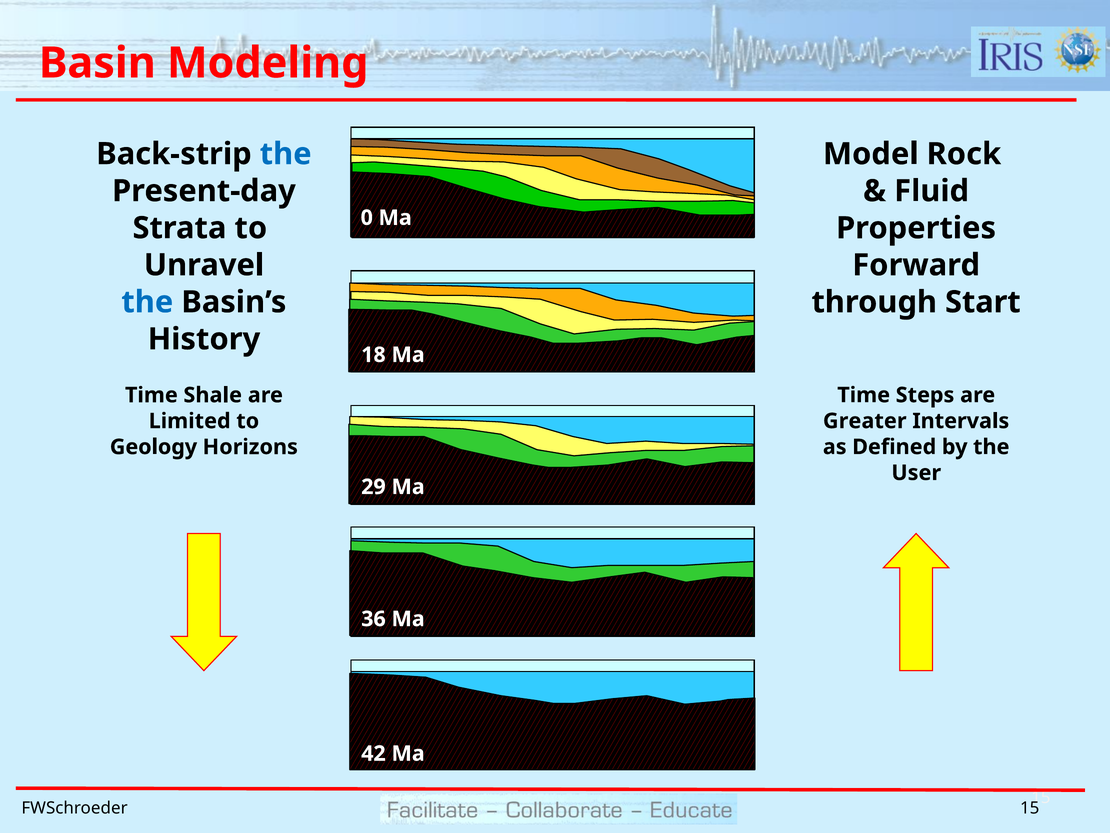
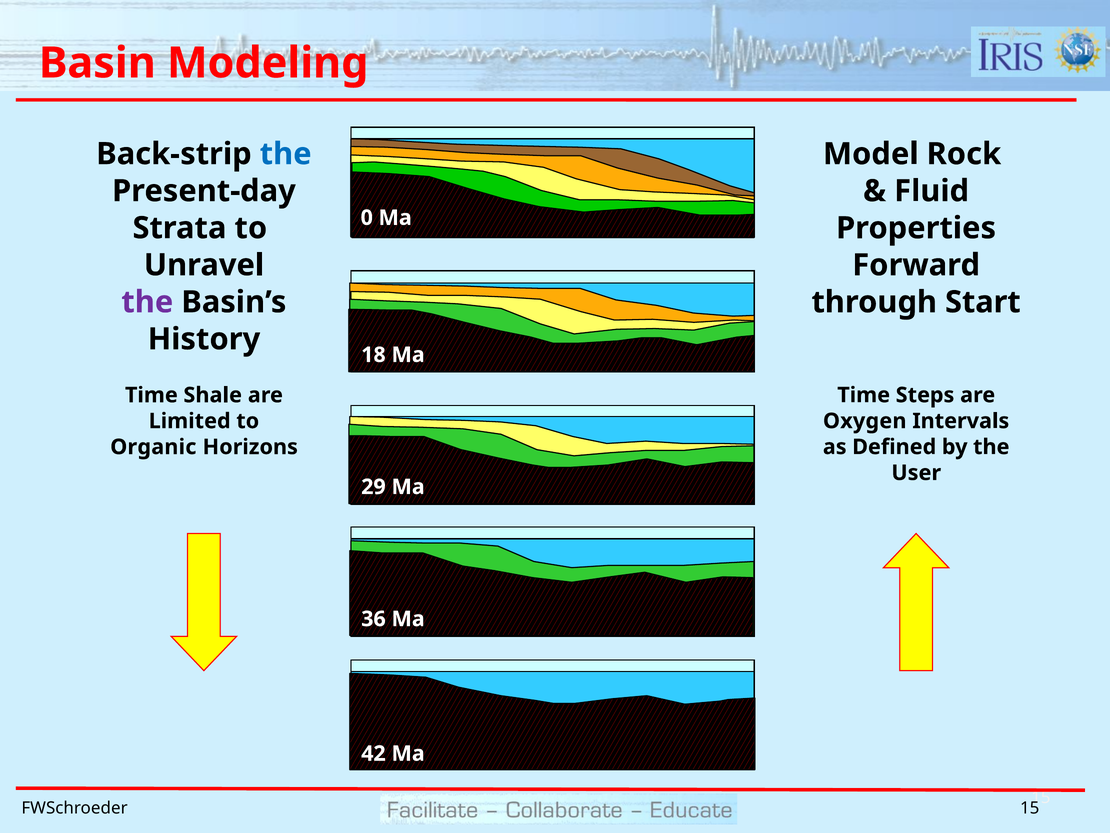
the colour: blue -> purple (147, 302)
Greater: Greater -> Oxygen (865, 421)
Geology: Geology -> Organic (153, 447)
